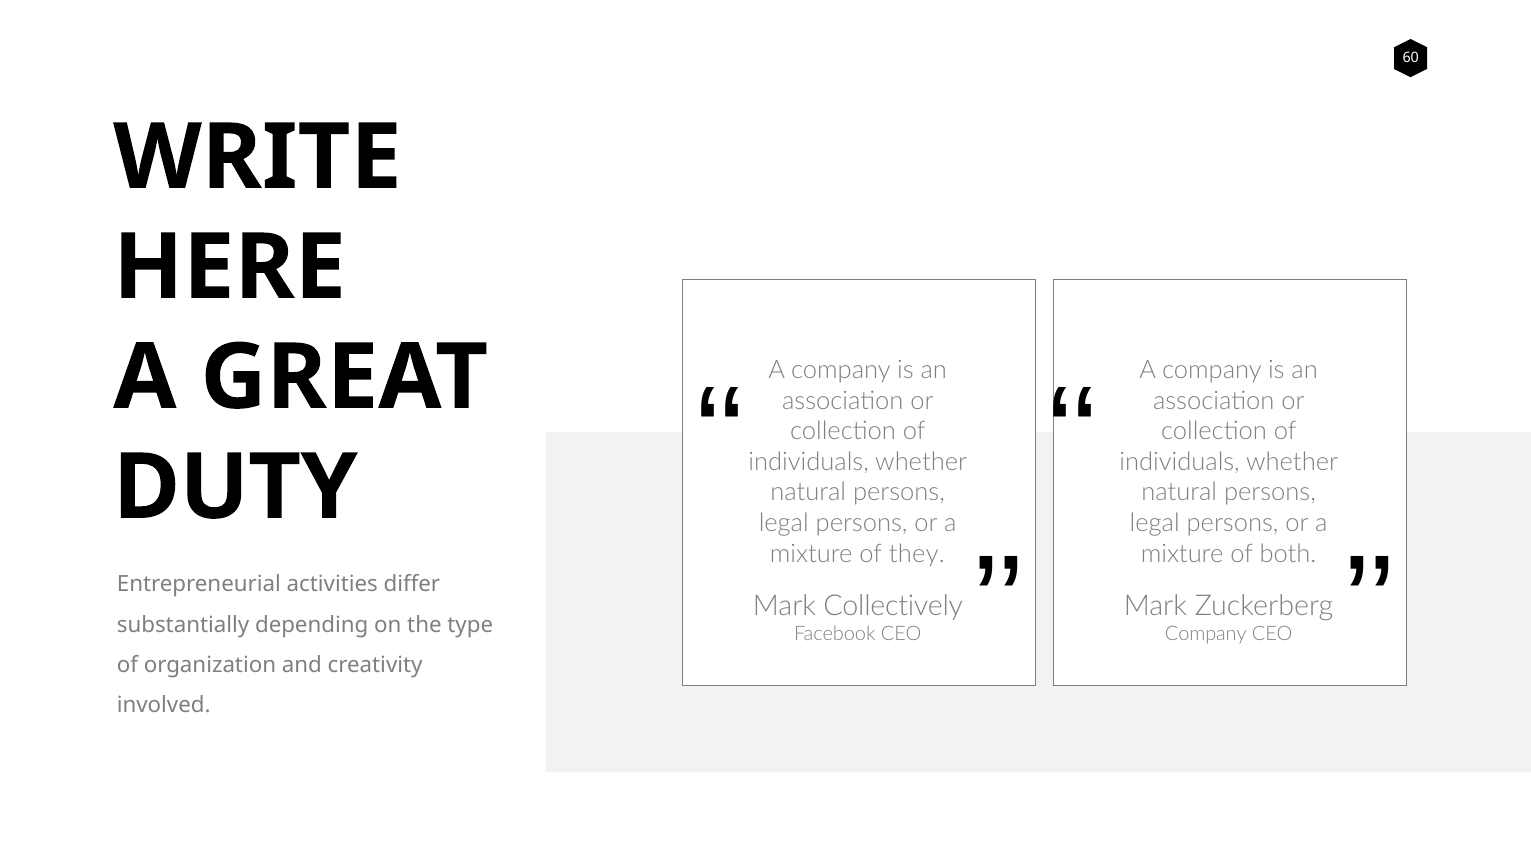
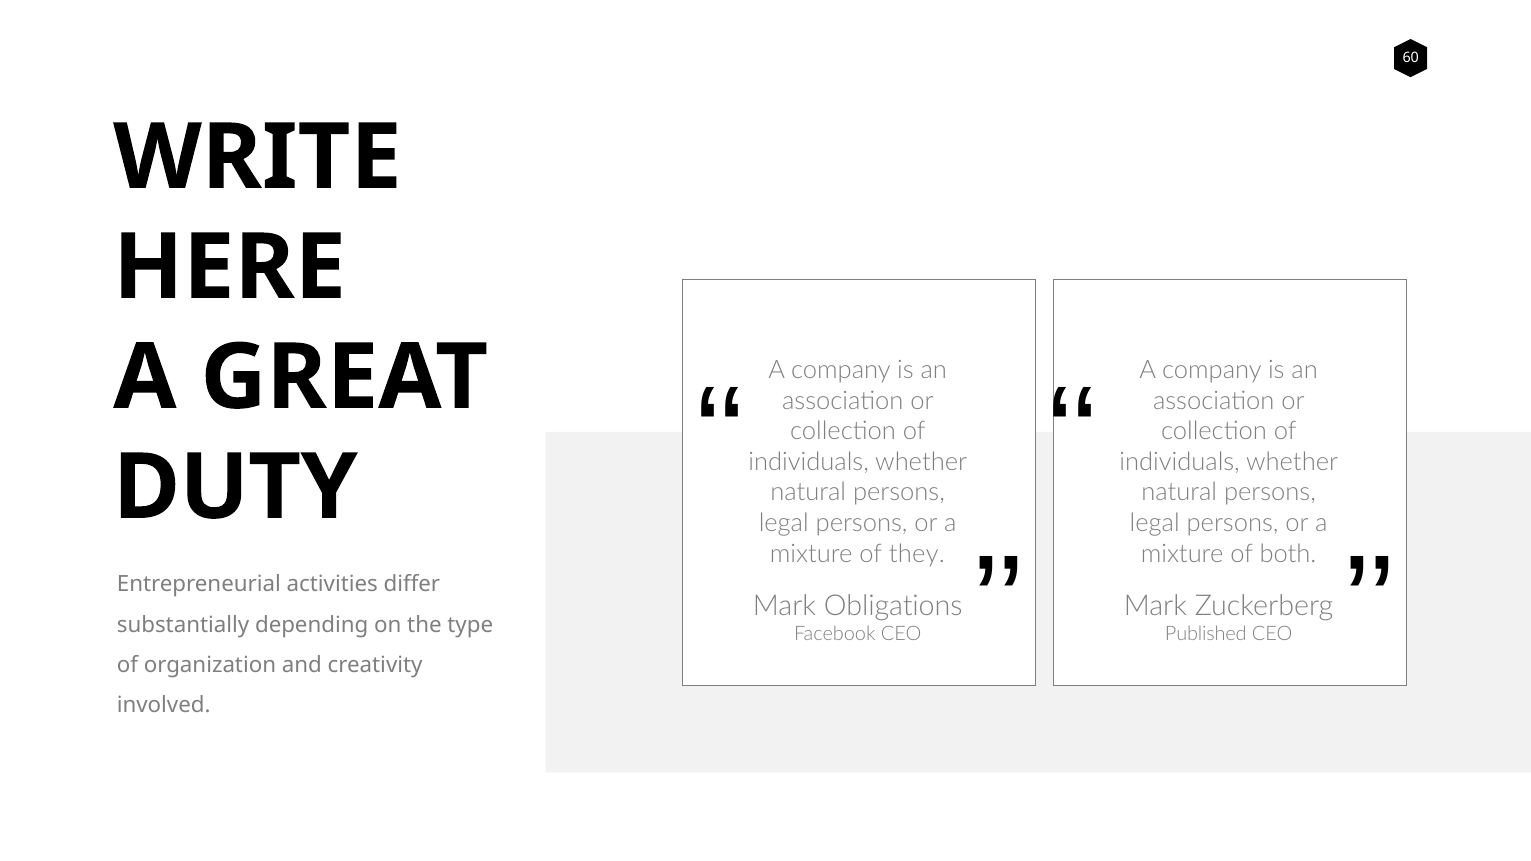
Collectively: Collectively -> Obligations (893, 606)
Company: Company -> Published (1206, 635)
